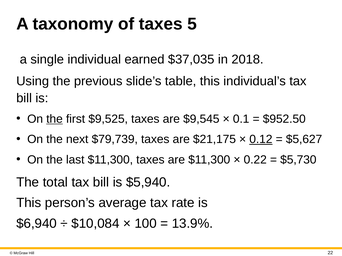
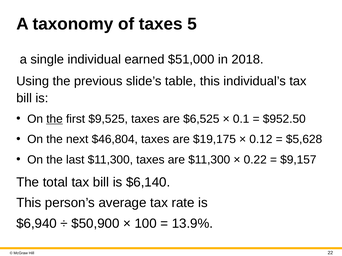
$37,035: $37,035 -> $51,000 (191, 60)
$9,545: $9,545 -> $6,525 (201, 119)
$79,739: $79,739 -> $46,804 (115, 140)
$21,175: $21,175 -> $19,175 (214, 140)
0.12 underline: present -> none (261, 140)
$5,627: $5,627 -> $5,628 (304, 140)
$5,730: $5,730 -> $9,157 (298, 160)
$5,940: $5,940 -> $6,140 (148, 183)
$10,084: $10,084 -> $50,900 (95, 224)
